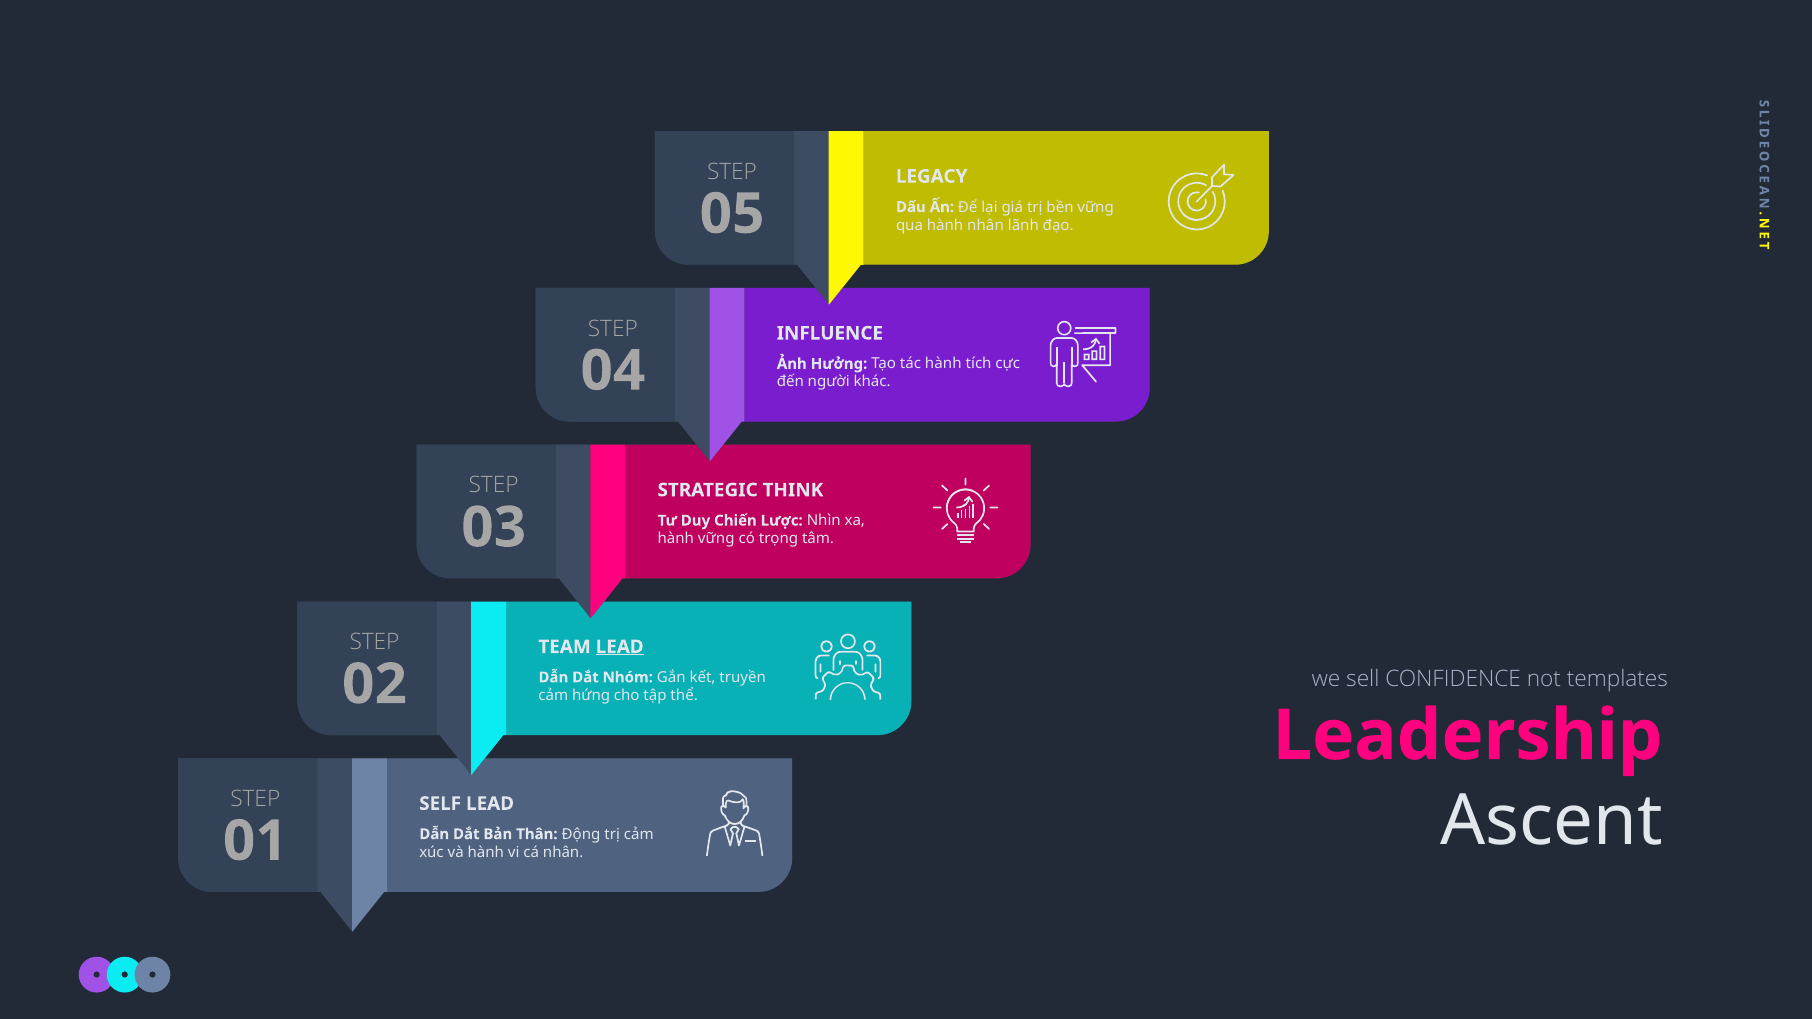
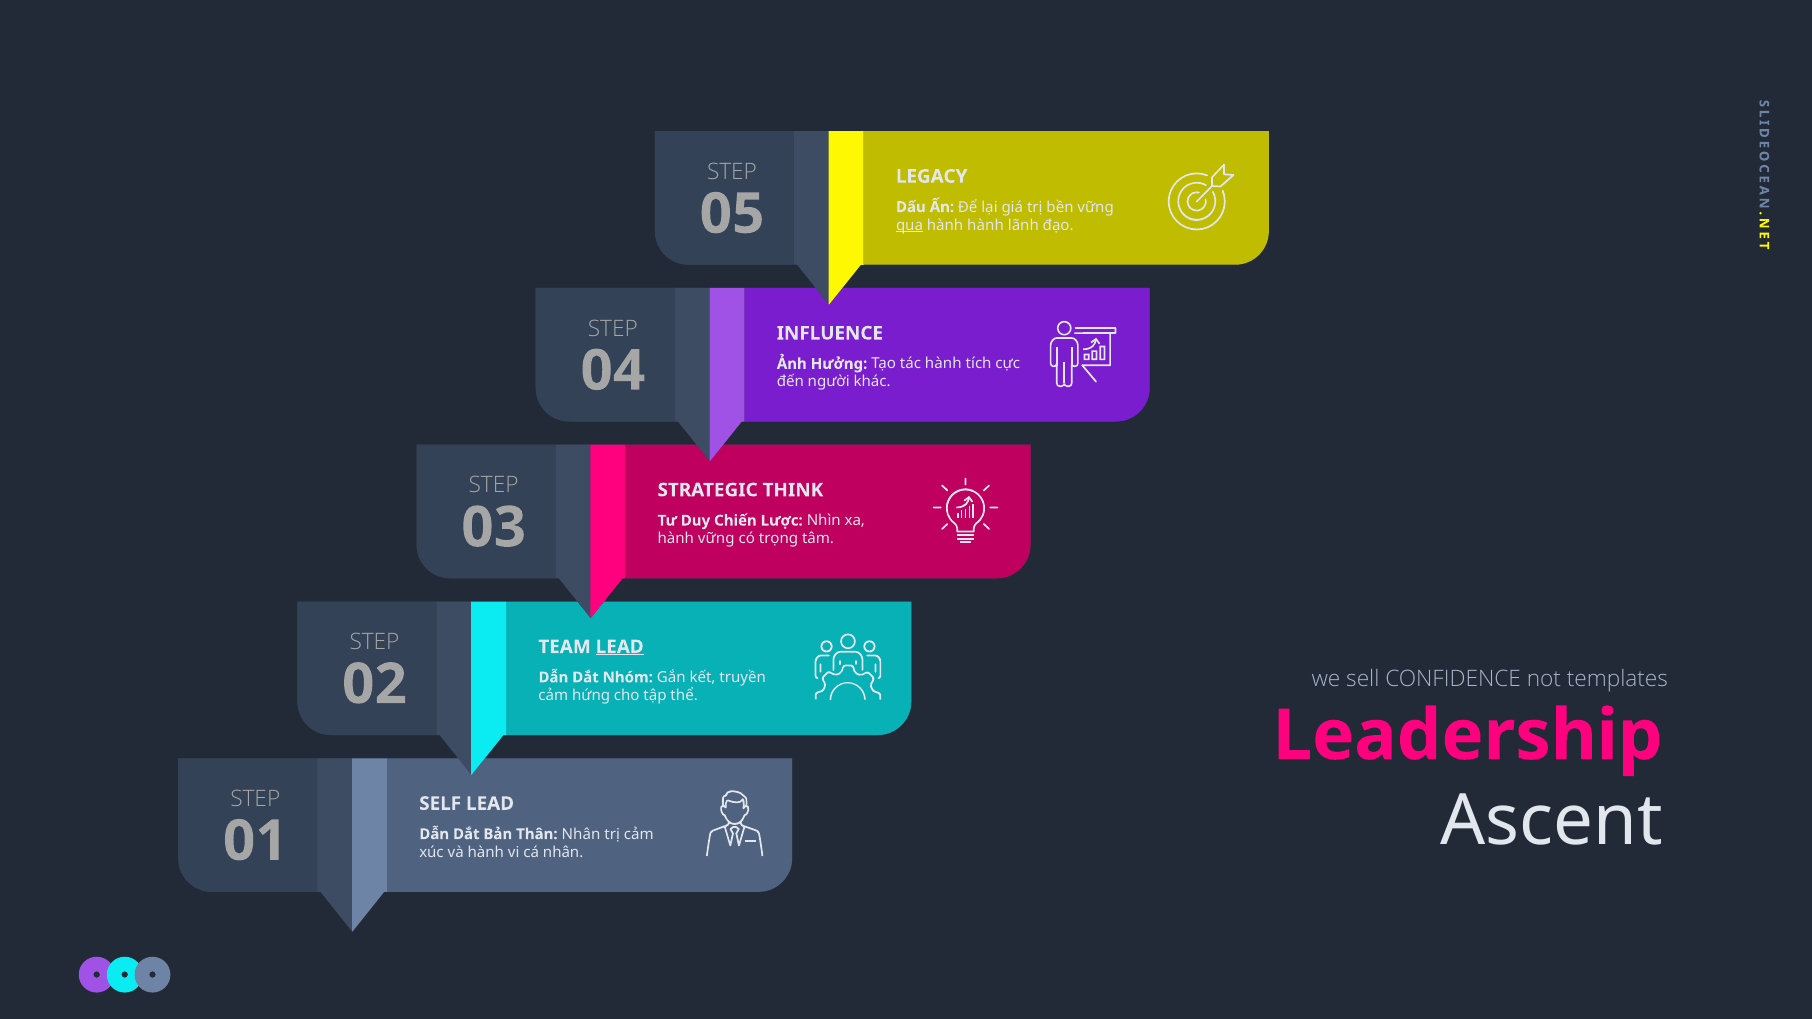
qua underline: none -> present (909, 225)
hành nhân: nhân -> hành (985, 225)
Thân Động: Động -> Nhân (581, 834)
